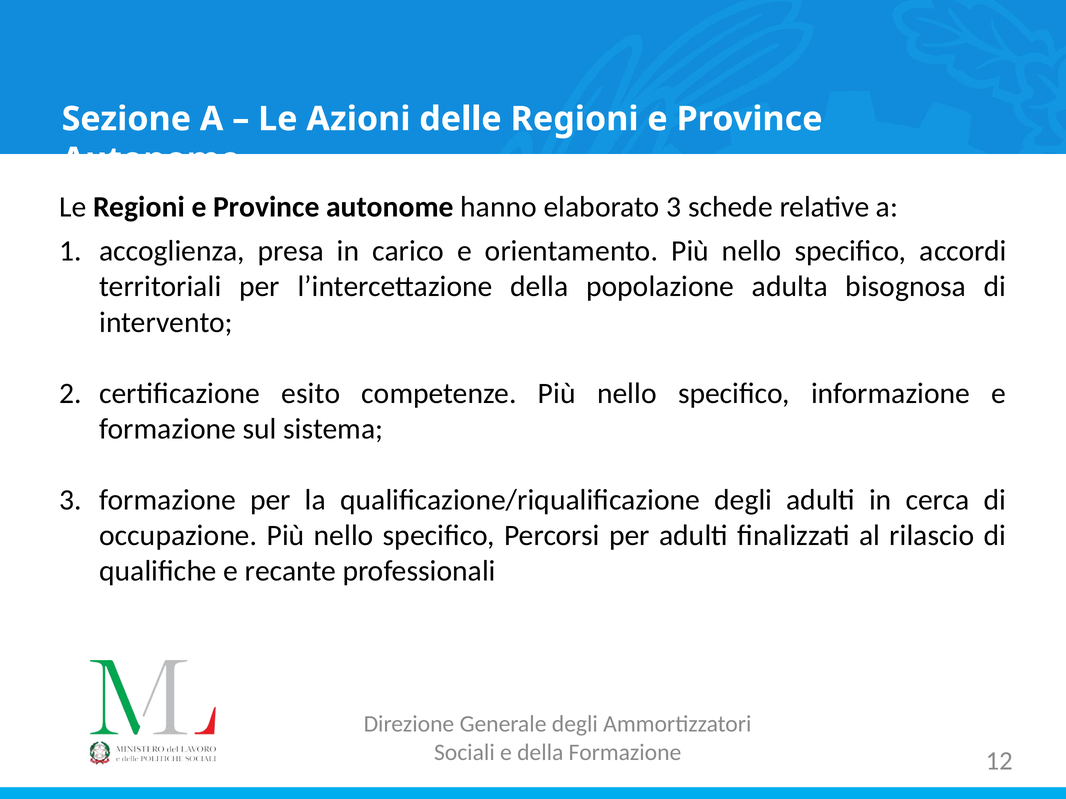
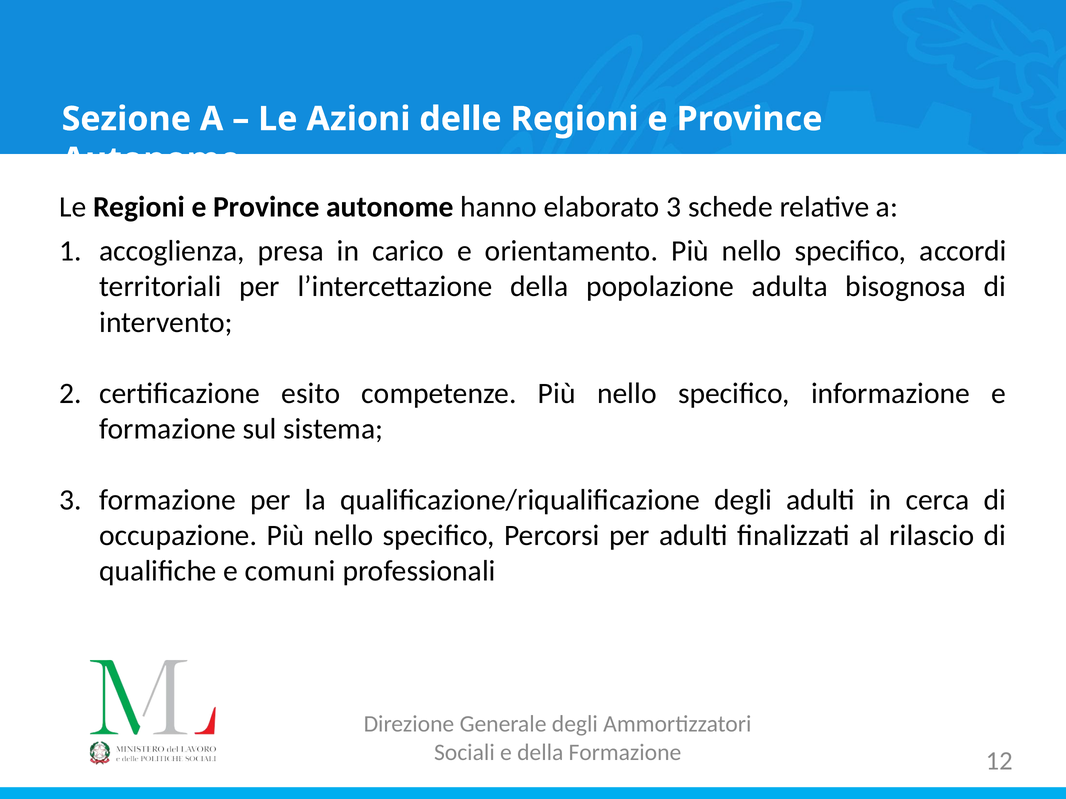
recante: recante -> comuni (290, 571)
